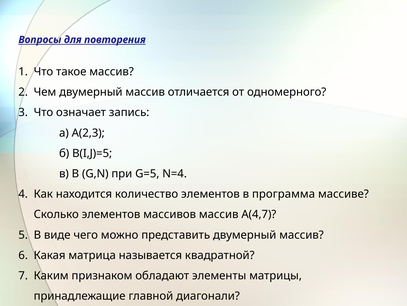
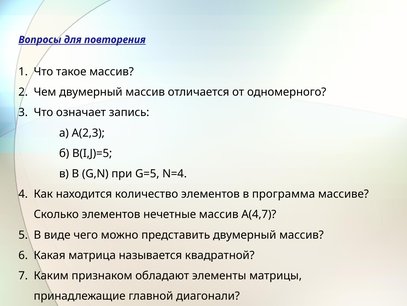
массивов: массивов -> нечетные (170, 214)
